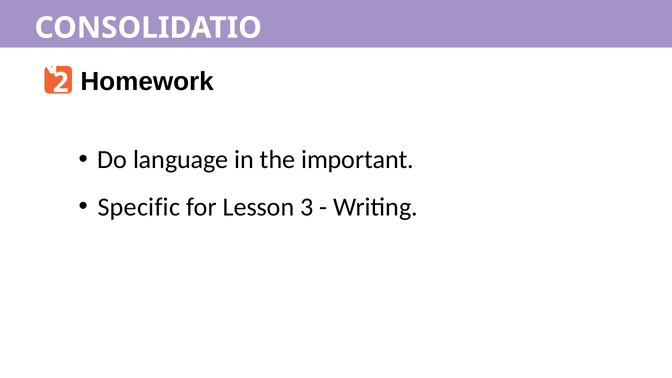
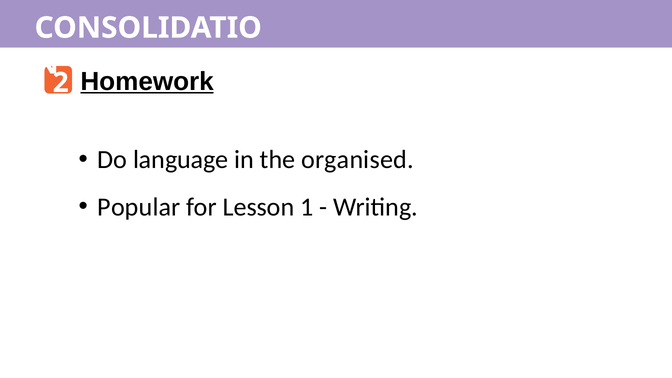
Homework underline: none -> present (147, 81)
important: important -> organised (357, 160)
Specific: Specific -> Popular (139, 207)
3: 3 -> 1 (307, 207)
